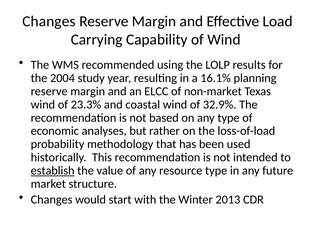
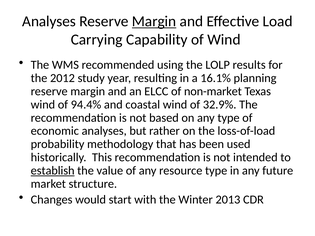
Changes: Changes -> Analyses (49, 21)
Margin underline: none -> present (154, 21)
2004: 2004 -> 2012 (62, 78)
23.3%: 23.3% -> 94.4% (86, 105)
